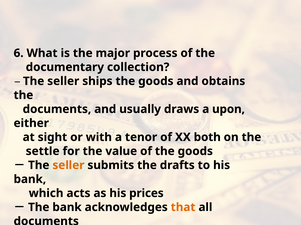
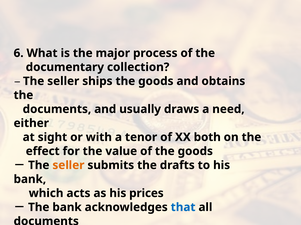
upon: upon -> need (228, 109)
settle: settle -> effect (43, 152)
that colour: orange -> blue (183, 208)
